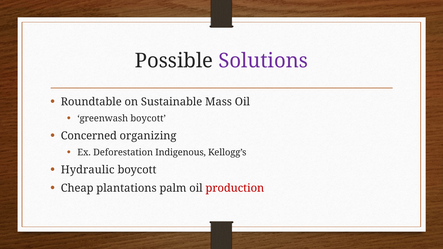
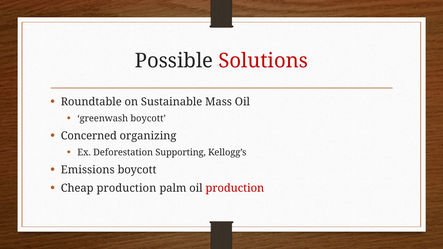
Solutions colour: purple -> red (263, 61)
Indigenous: Indigenous -> Supporting (181, 153)
Hydraulic: Hydraulic -> Emissions (88, 170)
Cheap plantations: plantations -> production (126, 188)
